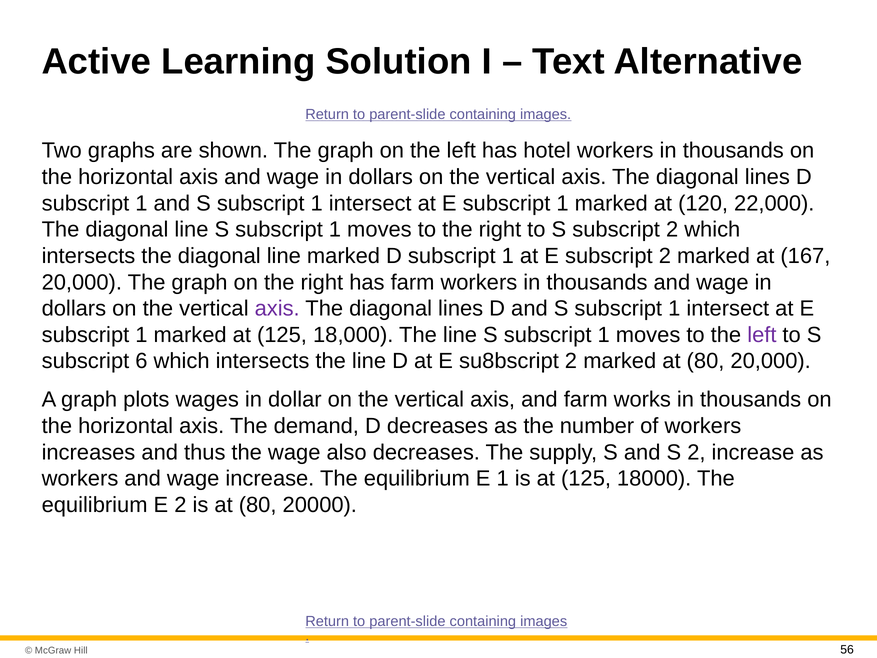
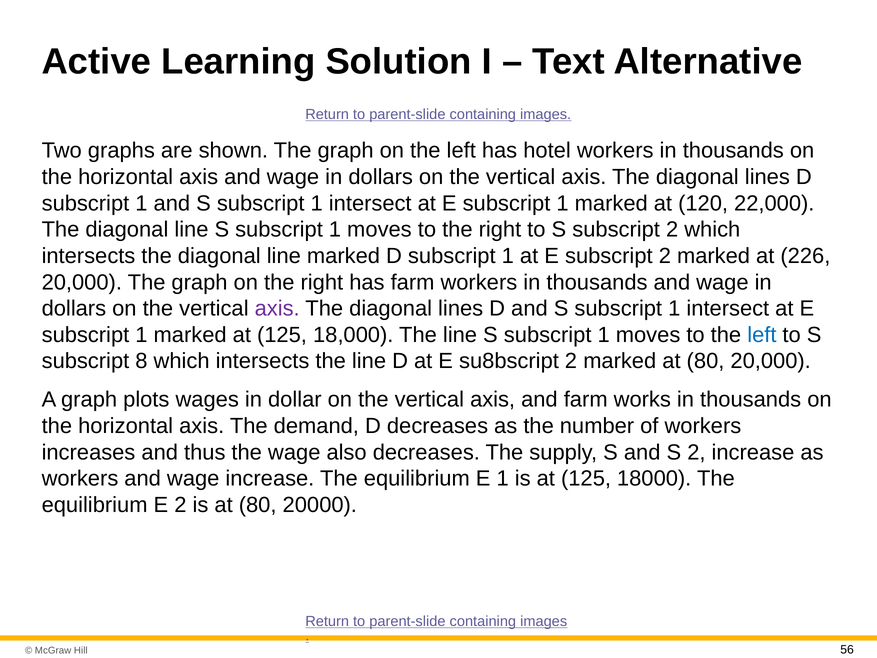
167: 167 -> 226 (805, 256)
left colour: purple -> blue (762, 335)
6: 6 -> 8 (141, 361)
